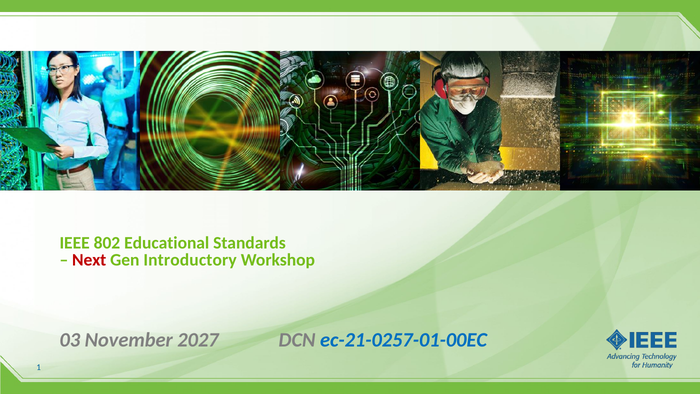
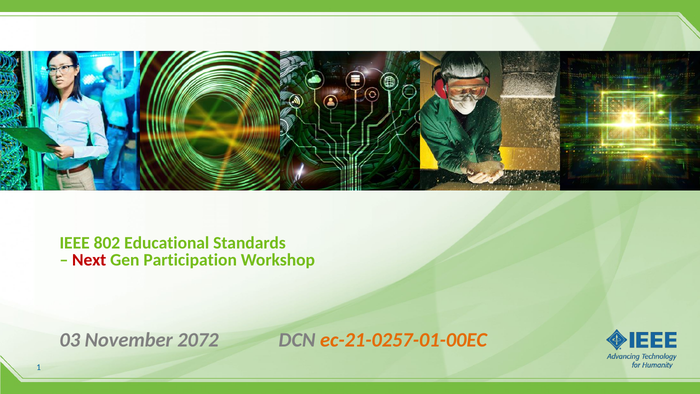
Introductory: Introductory -> Participation (190, 260)
2027: 2027 -> 2072 (198, 340)
ec-21-0257-01-00EC colour: blue -> orange (404, 340)
